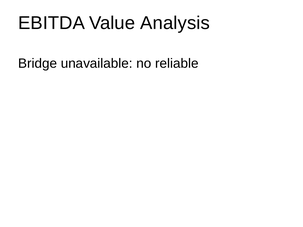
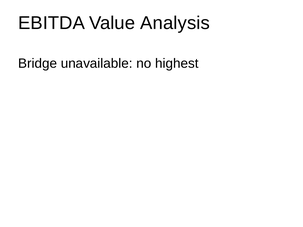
reliable: reliable -> highest (177, 64)
